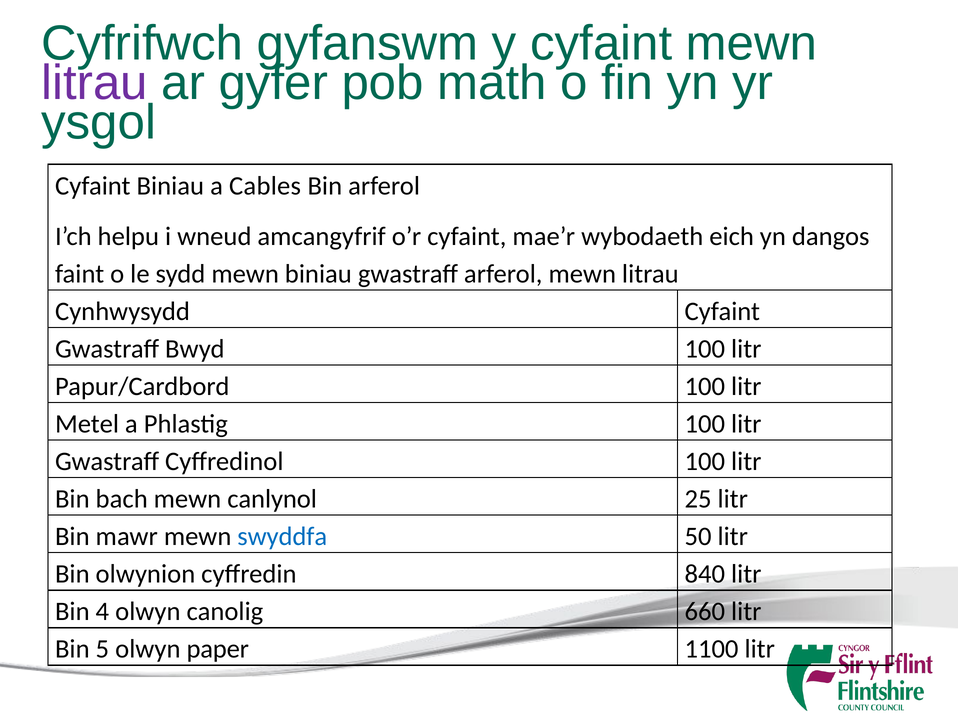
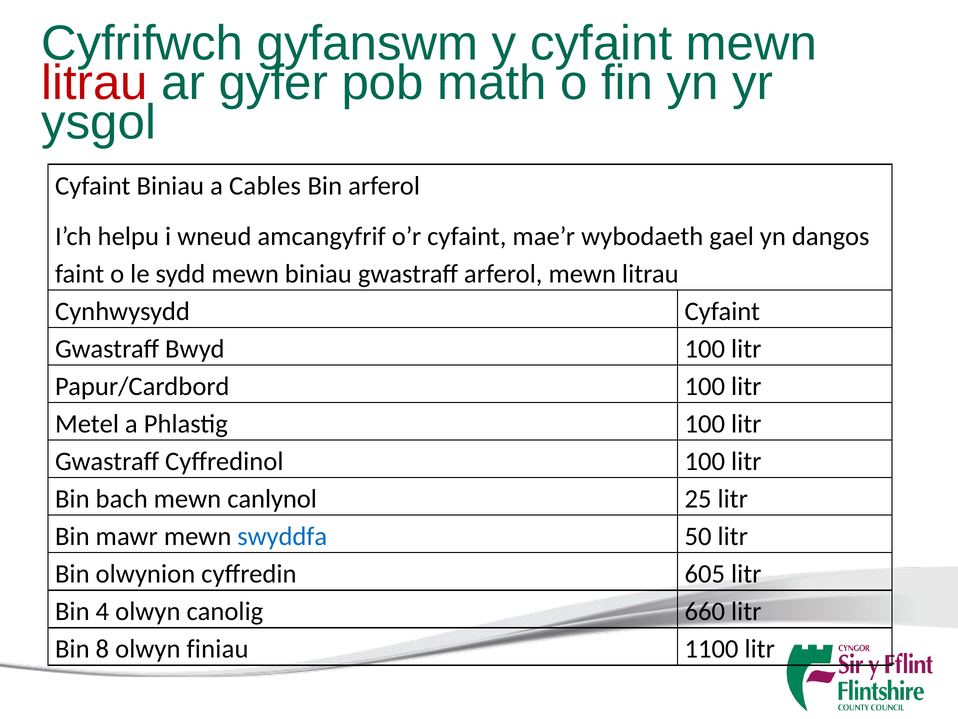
litrau colour: purple -> red (95, 83)
eich: eich -> gael (732, 236)
840: 840 -> 605 (705, 574)
5: 5 -> 8 (102, 649)
paper: paper -> finiau (218, 649)
